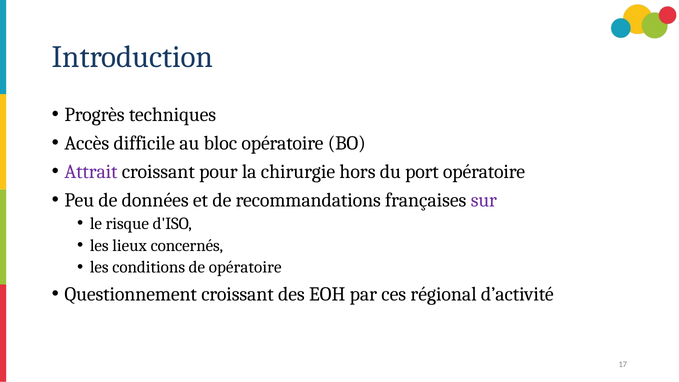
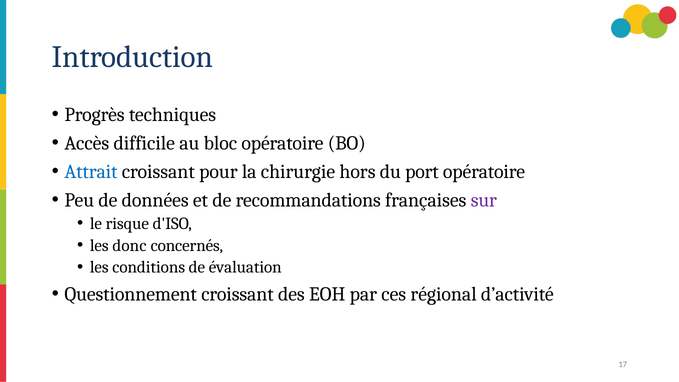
Attrait colour: purple -> blue (91, 172)
lieux: lieux -> donc (129, 245)
de opératoire: opératoire -> évaluation (245, 267)
